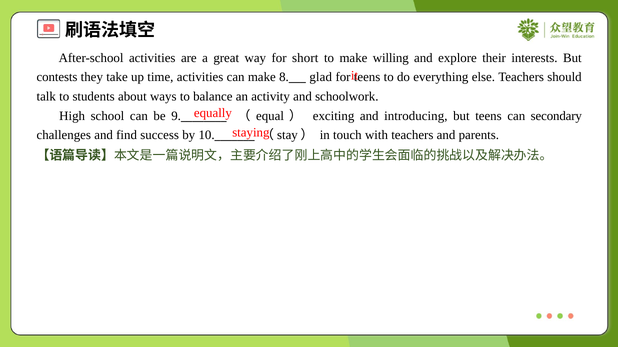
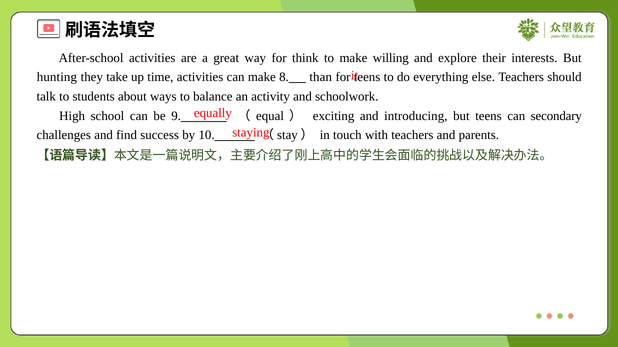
short: short -> think (305, 58)
contests: contests -> hunting (57, 77)
glad: glad -> than (321, 77)
